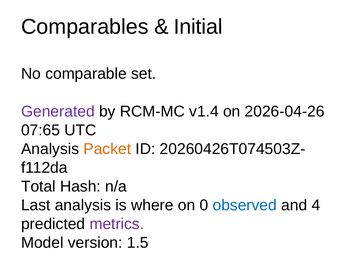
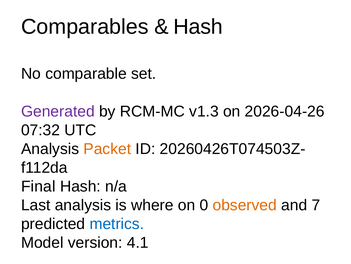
Initial: Initial -> Hash (198, 27)
v1.4: v1.4 -> v1.3 (204, 111)
07:65: 07:65 -> 07:32 (41, 130)
Total: Total -> Final (38, 186)
observed colour: blue -> orange (245, 205)
4: 4 -> 7 (316, 205)
metrics colour: purple -> blue (117, 223)
1.5: 1.5 -> 4.1 (138, 242)
